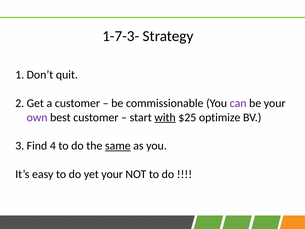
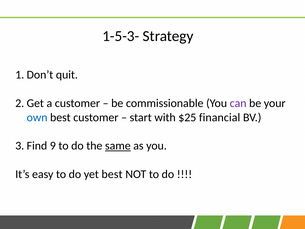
1-7-3-: 1-7-3- -> 1-5-3- (121, 36)
own colour: purple -> blue (37, 117)
with underline: present -> none (165, 117)
optimize: optimize -> financial (220, 117)
4: 4 -> 9 (53, 146)
yet your: your -> best (112, 174)
